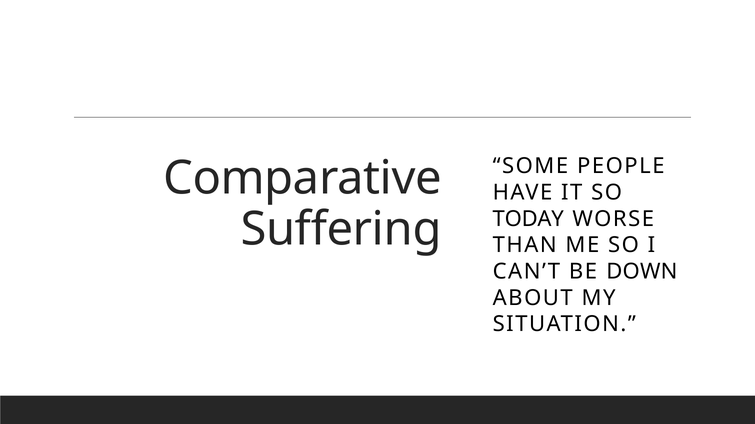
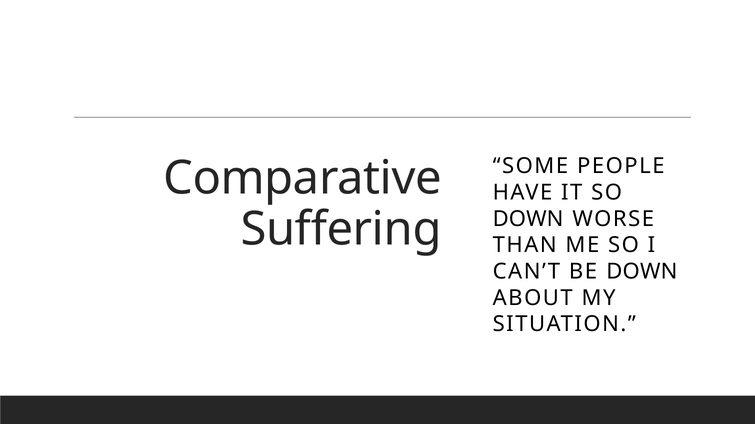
TODAY: TODAY -> DOWN (528, 219)
